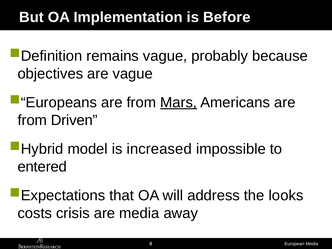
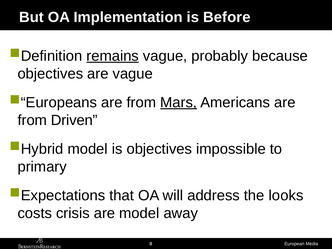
remains underline: none -> present (113, 56)
is increased: increased -> objectives (159, 149)
entered: entered -> primary (42, 167)
are media: media -> model (139, 213)
